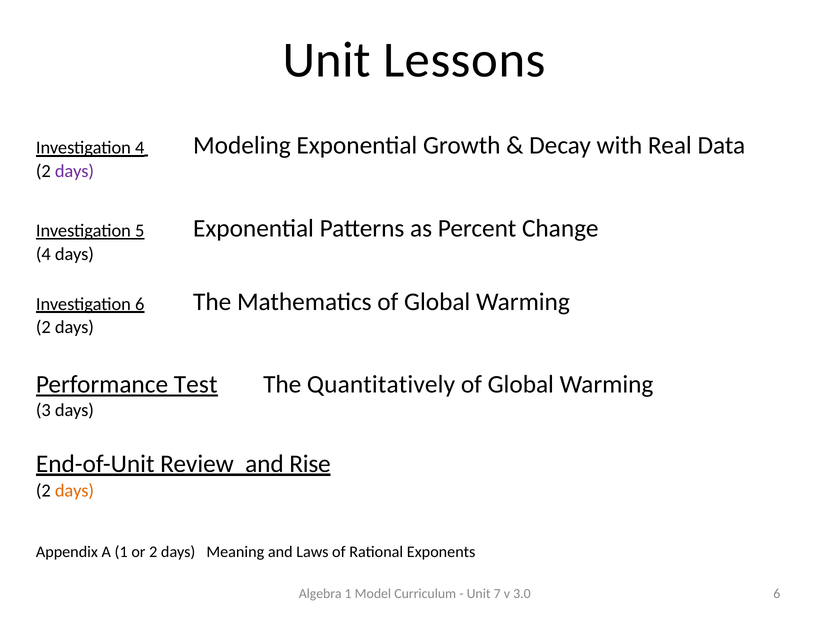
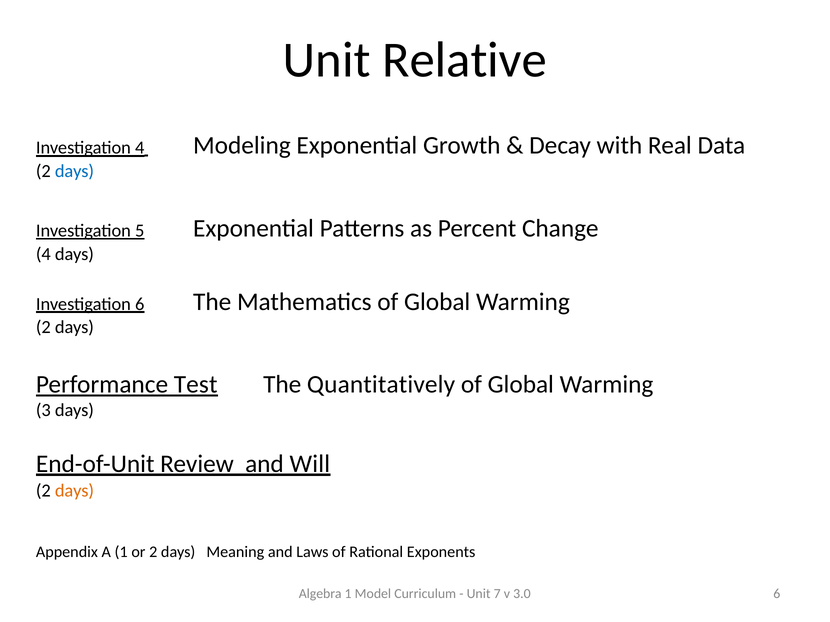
Lessons: Lessons -> Relative (465, 60)
days colour: purple -> blue (74, 171)
Rise: Rise -> Will (310, 464)
